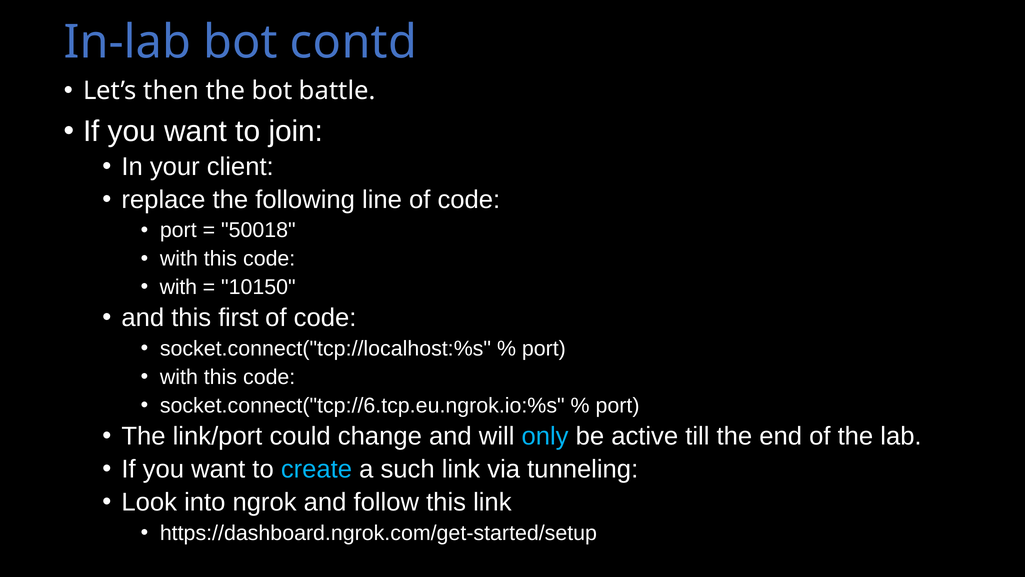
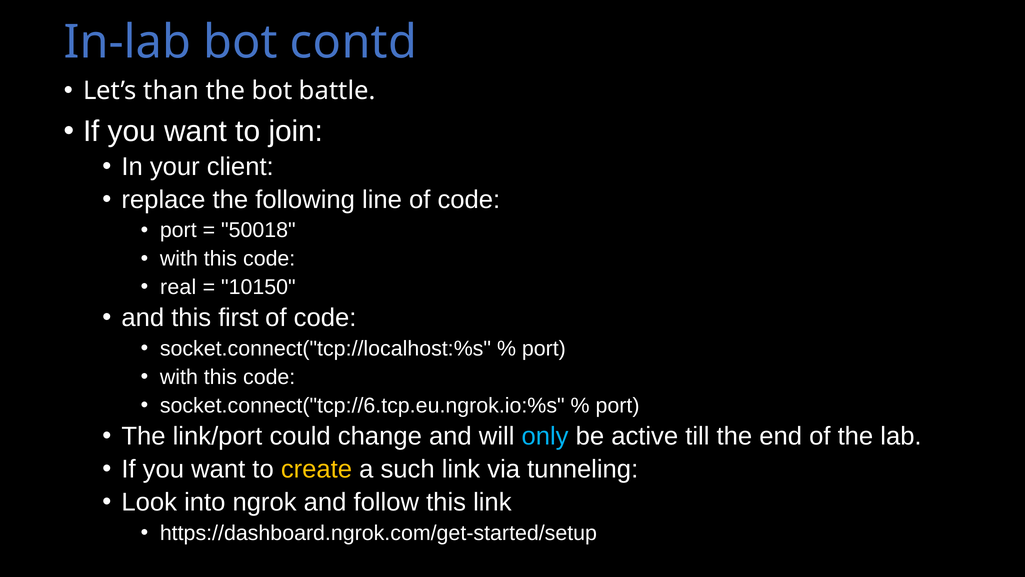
then: then -> than (171, 91)
with: with -> real (178, 287)
create colour: light blue -> yellow (316, 469)
